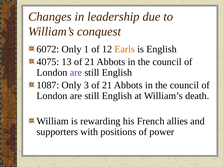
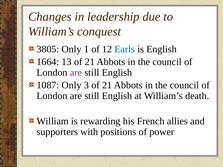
6072: 6072 -> 3805 (48, 49)
Earls colour: orange -> blue (125, 49)
4075: 4075 -> 1664 (48, 62)
